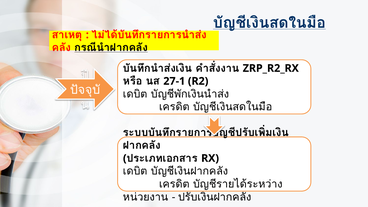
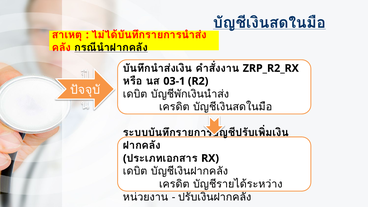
27-1: 27-1 -> 03-1 (174, 81)
